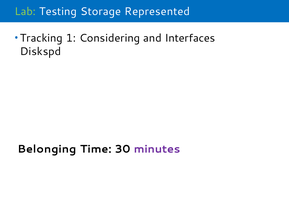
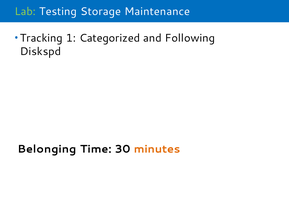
Represented: Represented -> Maintenance (157, 11)
Considering: Considering -> Categorized (110, 38)
Interfaces: Interfaces -> Following (190, 38)
minutes colour: purple -> orange (157, 149)
